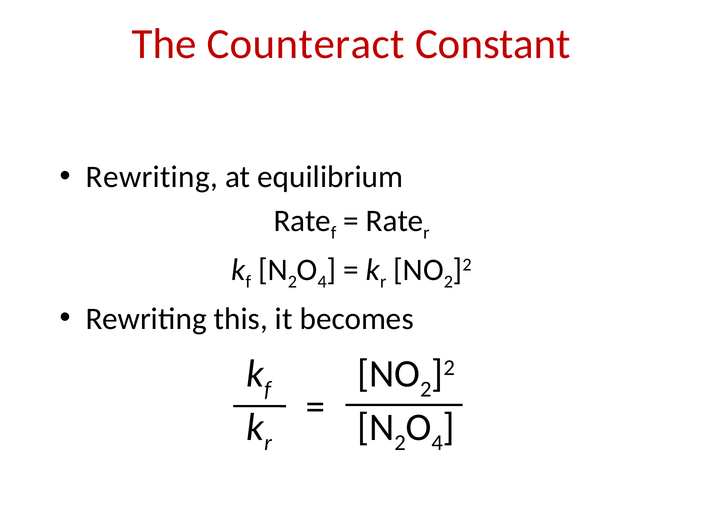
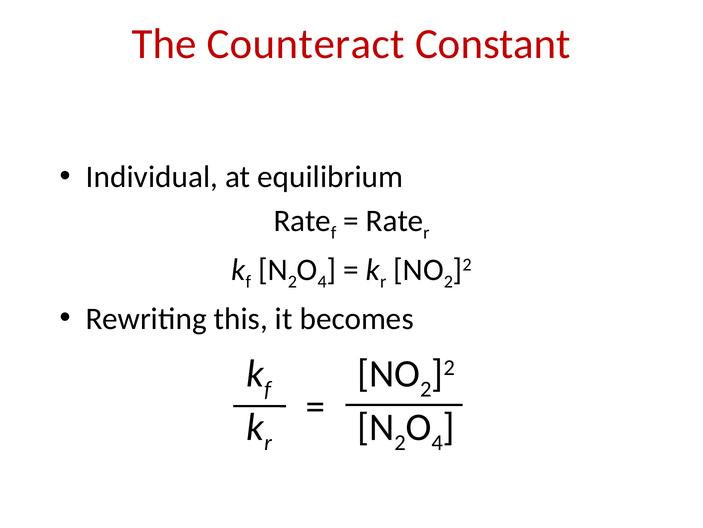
Rewriting: Rewriting -> Individual (152, 177)
